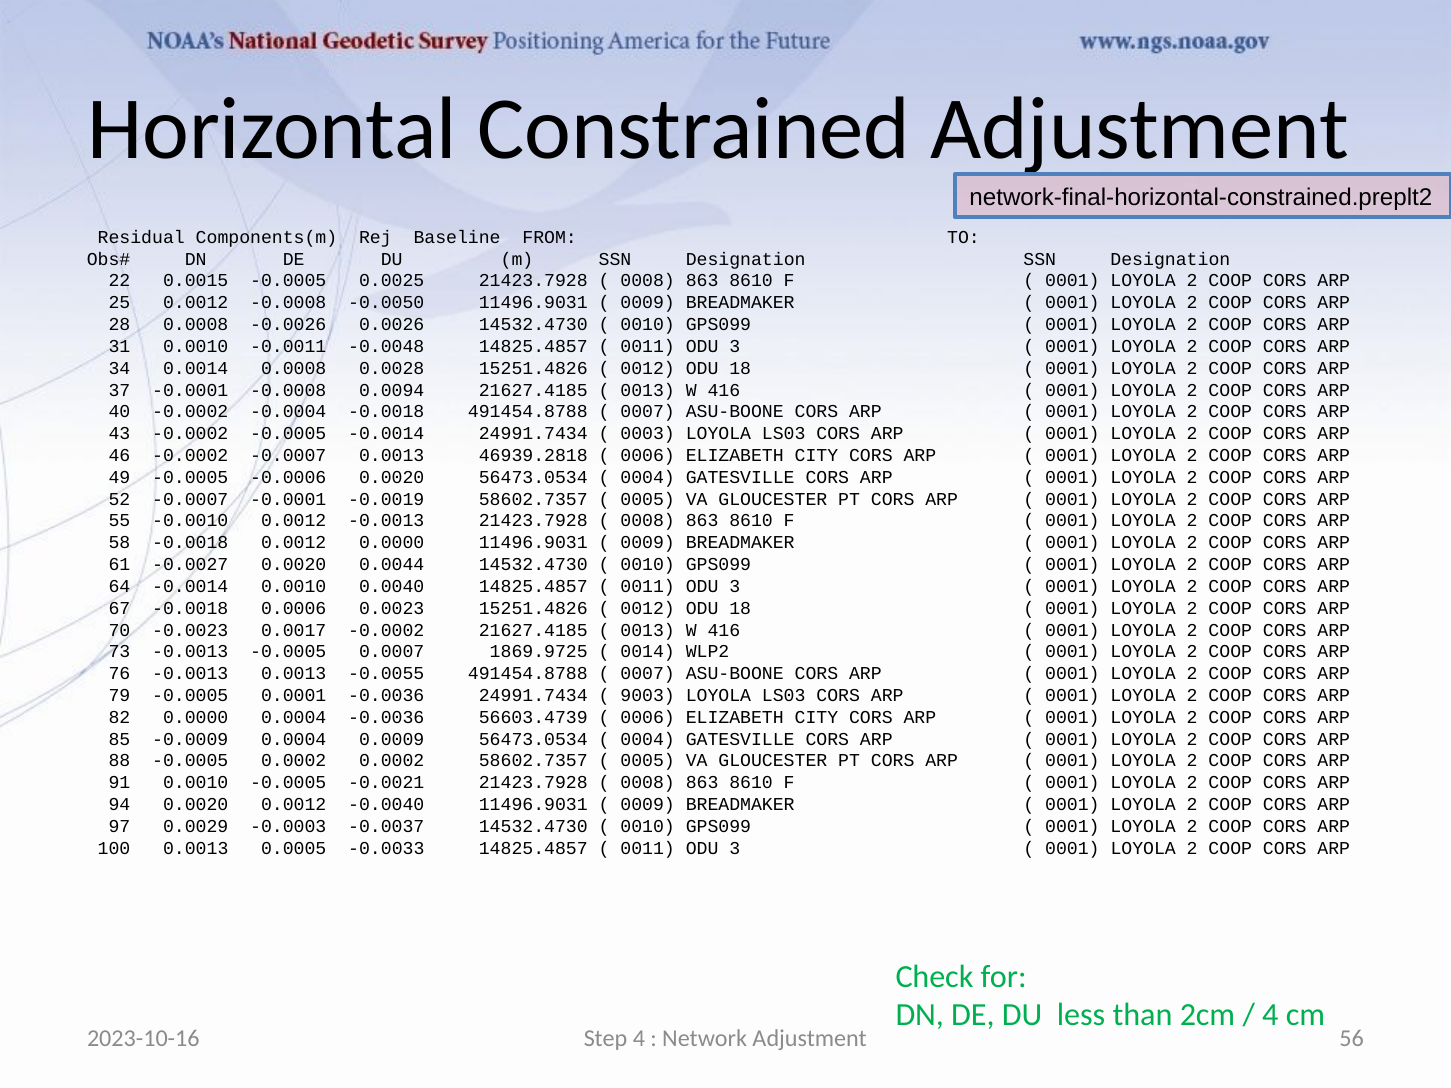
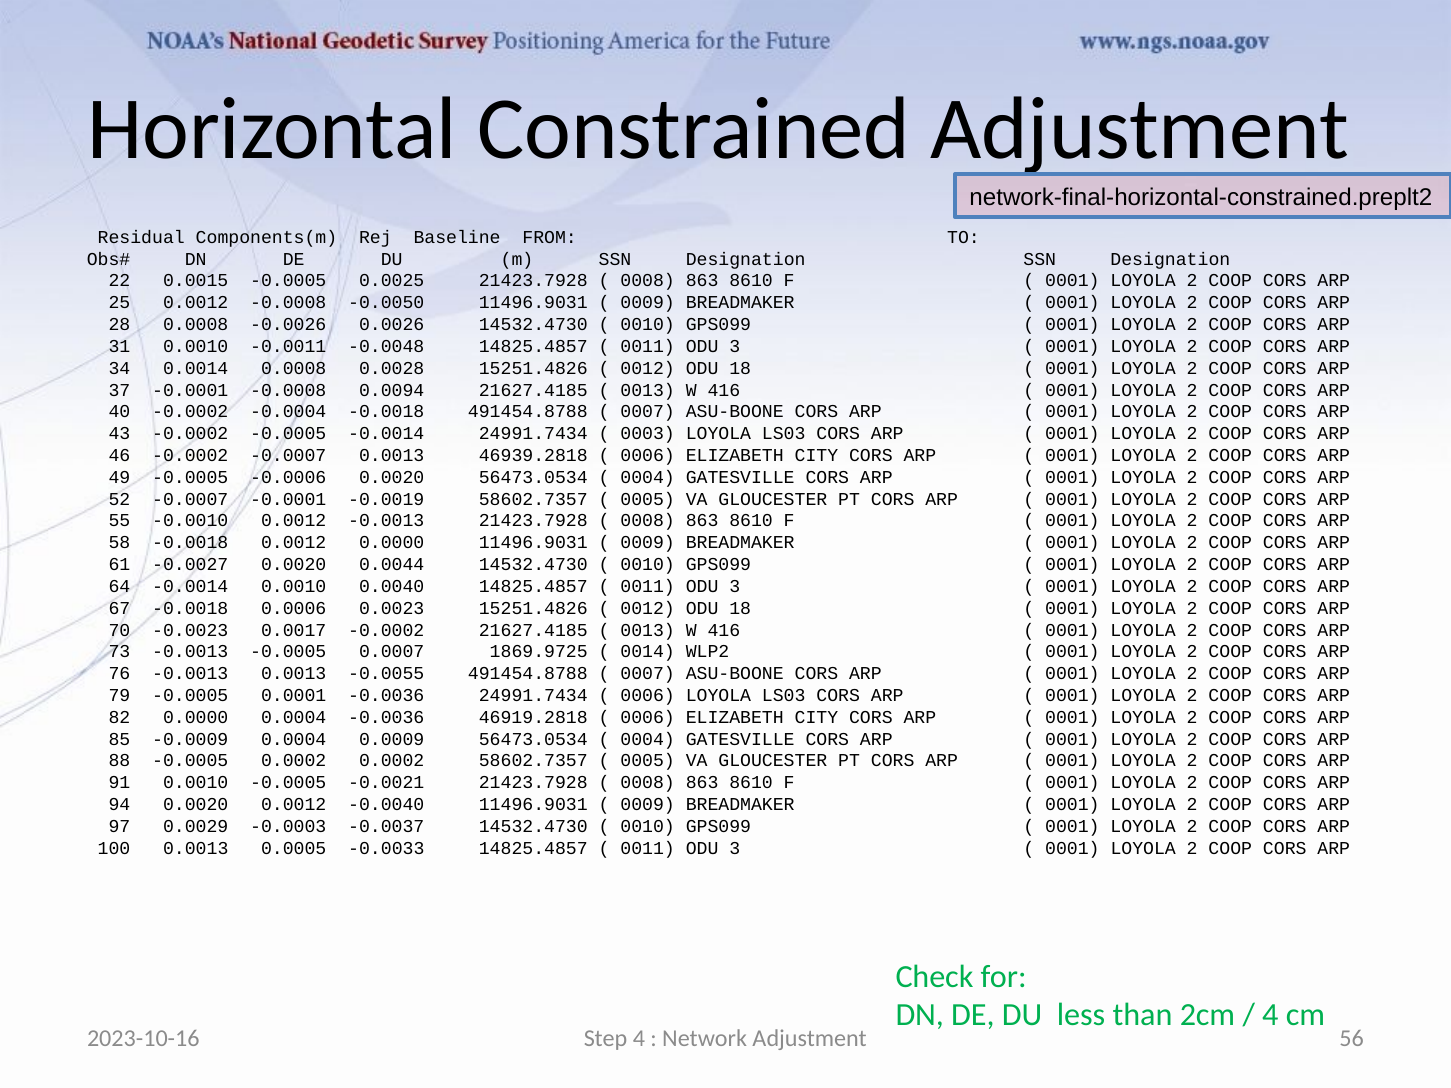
9003: 9003 -> 0006 (648, 696)
56603.4739: 56603.4739 -> 46919.2818 (533, 717)
